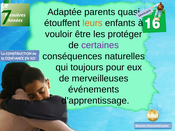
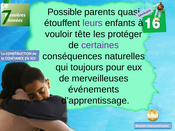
Adaptée: Adaptée -> Possible (65, 12)
leurs colour: orange -> purple (93, 23)
être: être -> tête (83, 34)
